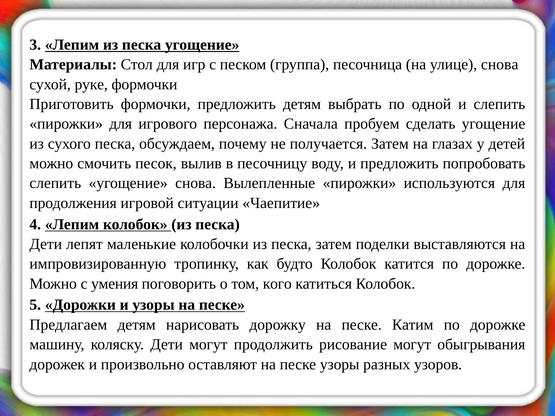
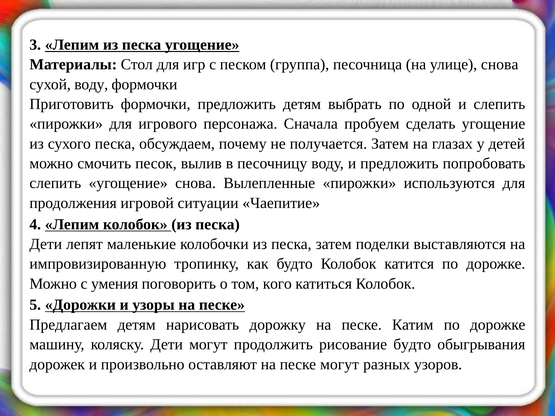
сухой руке: руке -> воду (91, 84)
рисование могут: могут -> будто (412, 345)
песке узоры: узоры -> могут (340, 364)
